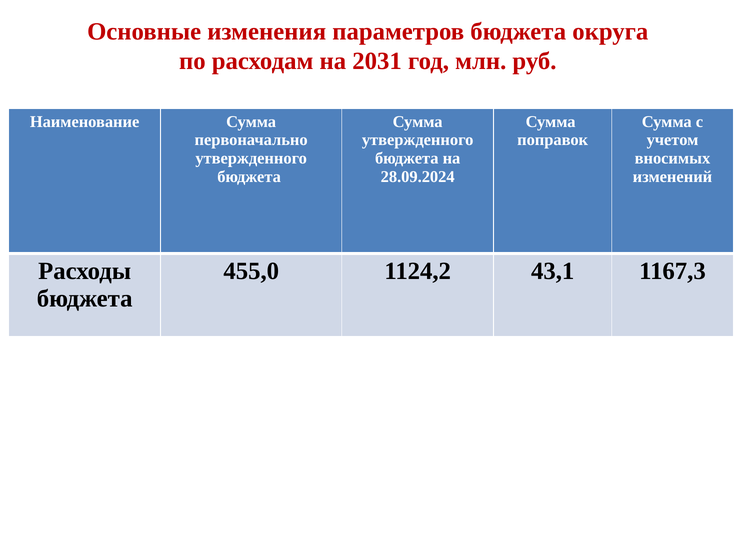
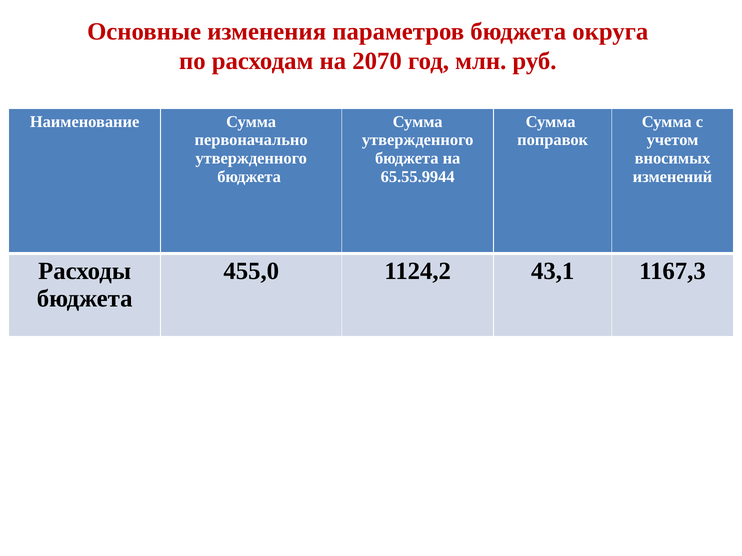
2031: 2031 -> 2070 (377, 61)
28.09.2024: 28.09.2024 -> 65.55.9944 (418, 177)
